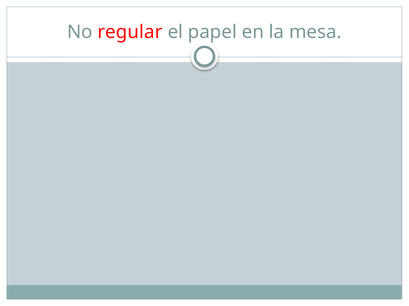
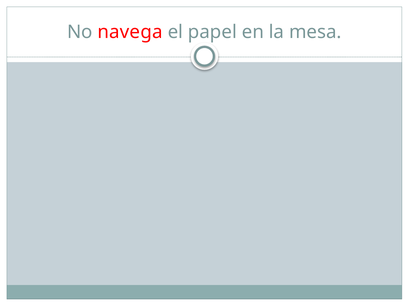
regular: regular -> navega (130, 32)
